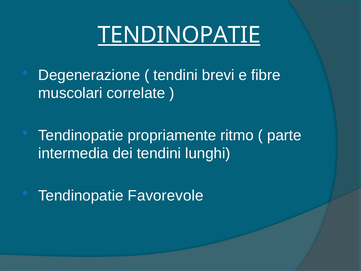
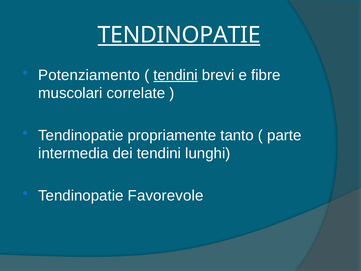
Degenerazione: Degenerazione -> Potenziamento (89, 75)
tendini underline: none -> present (176, 75)
ritmo: ritmo -> tanto (237, 135)
